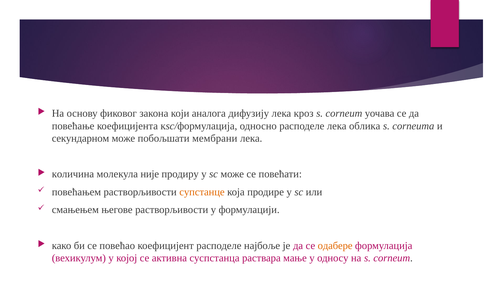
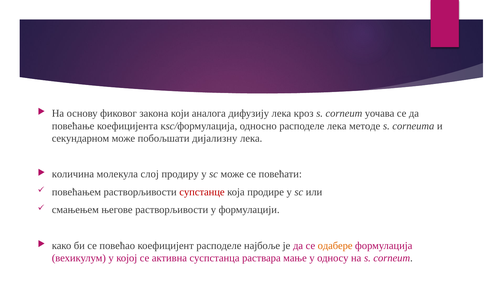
облика: облика -> методе (365, 126)
мембрани: мембрани -> дијализну (215, 138)
није: није -> слој (150, 174)
супстанце colour: orange -> red (202, 192)
